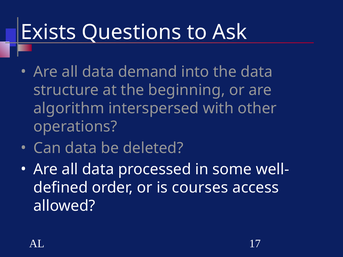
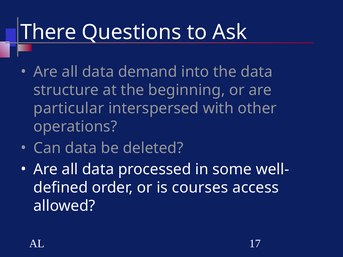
Exists: Exists -> There (48, 32)
algorithm: algorithm -> particular (69, 108)
